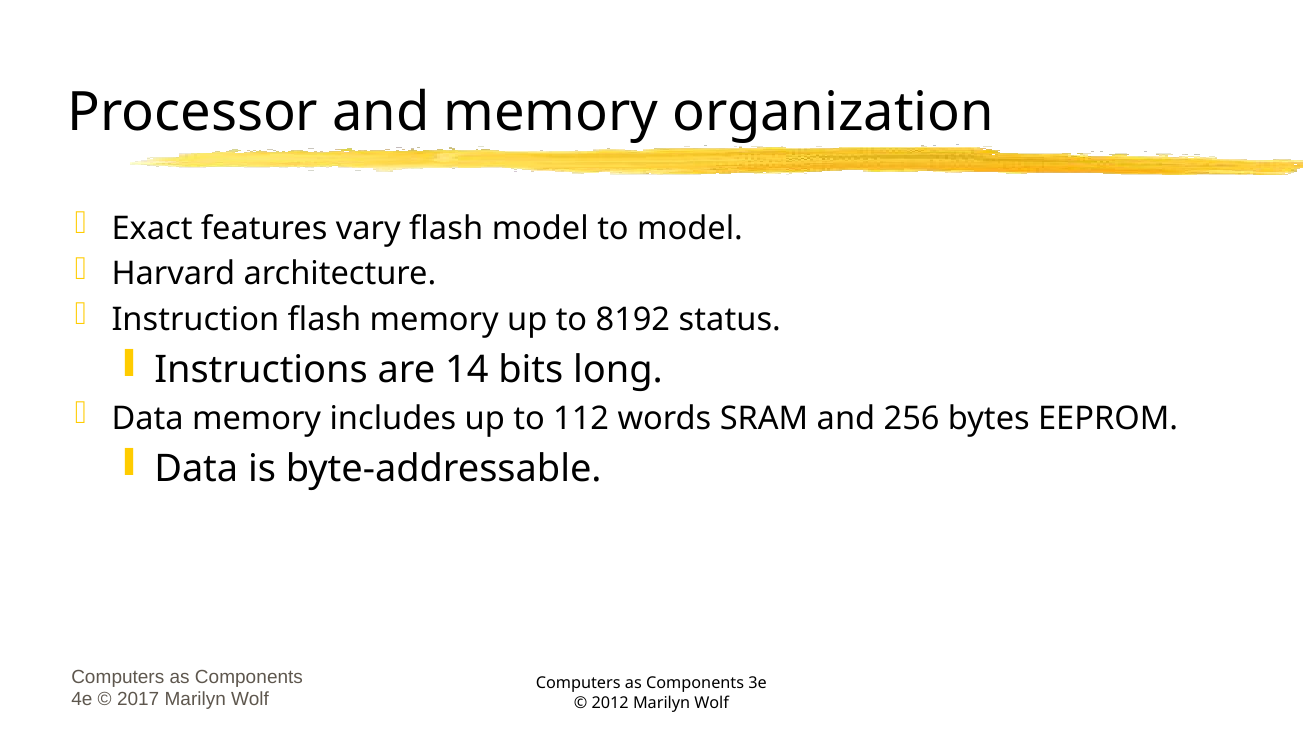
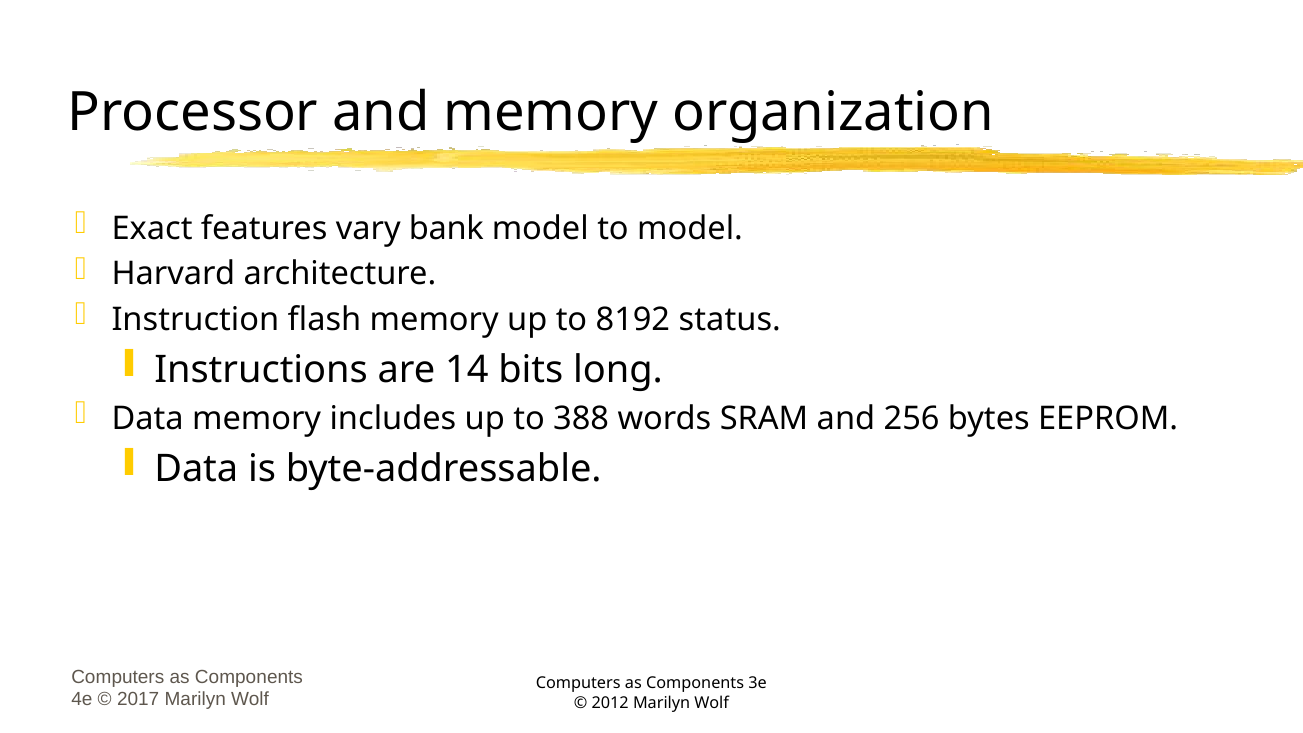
vary flash: flash -> bank (446, 228)
112: 112 -> 388 (581, 418)
